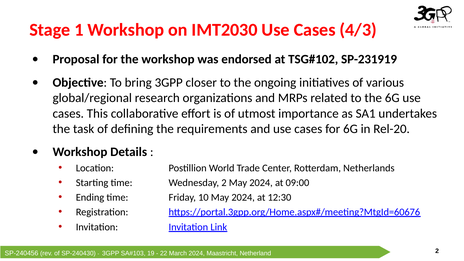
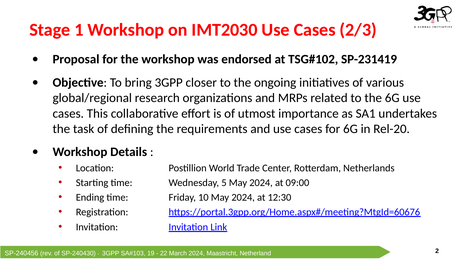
4/3: 4/3 -> 2/3 (358, 30)
SP-231919: SP-231919 -> SP-231419 (369, 59)
Wednesday 2: 2 -> 5 (224, 183)
